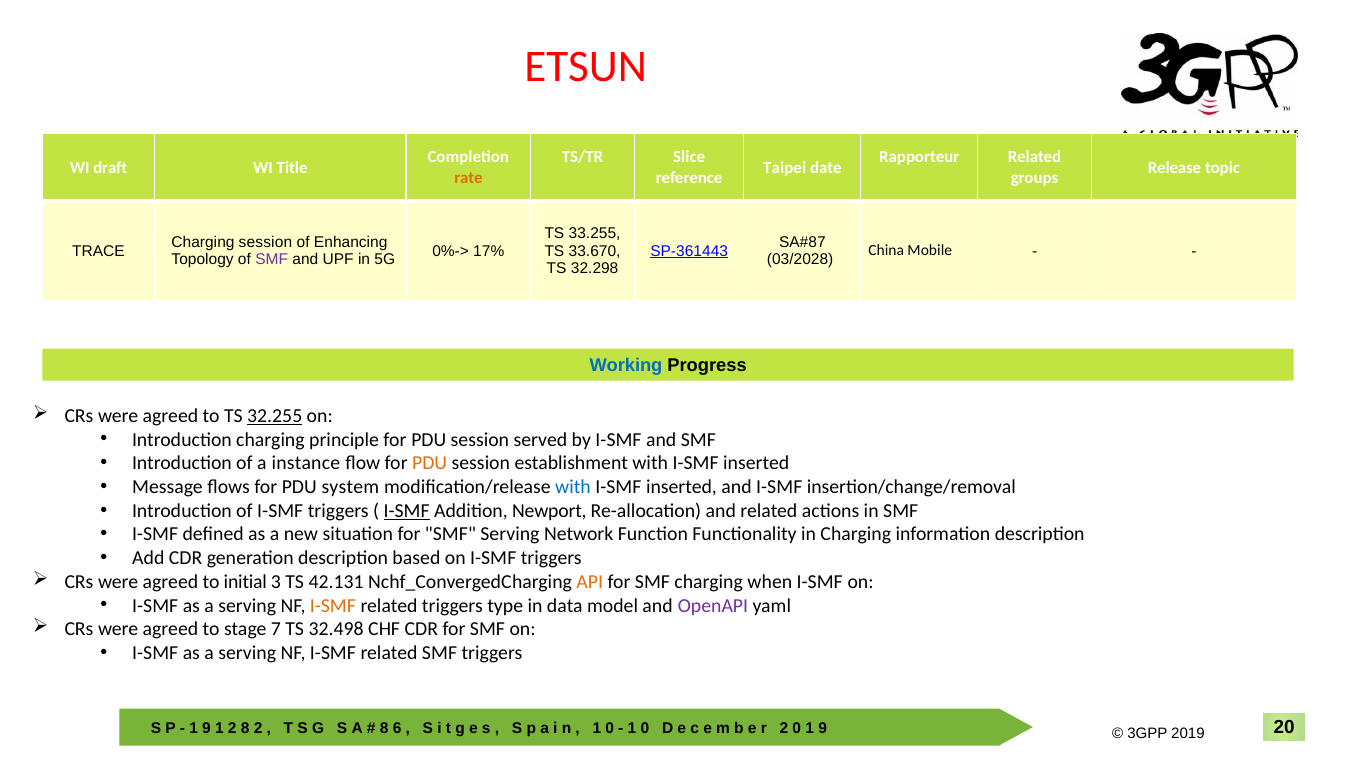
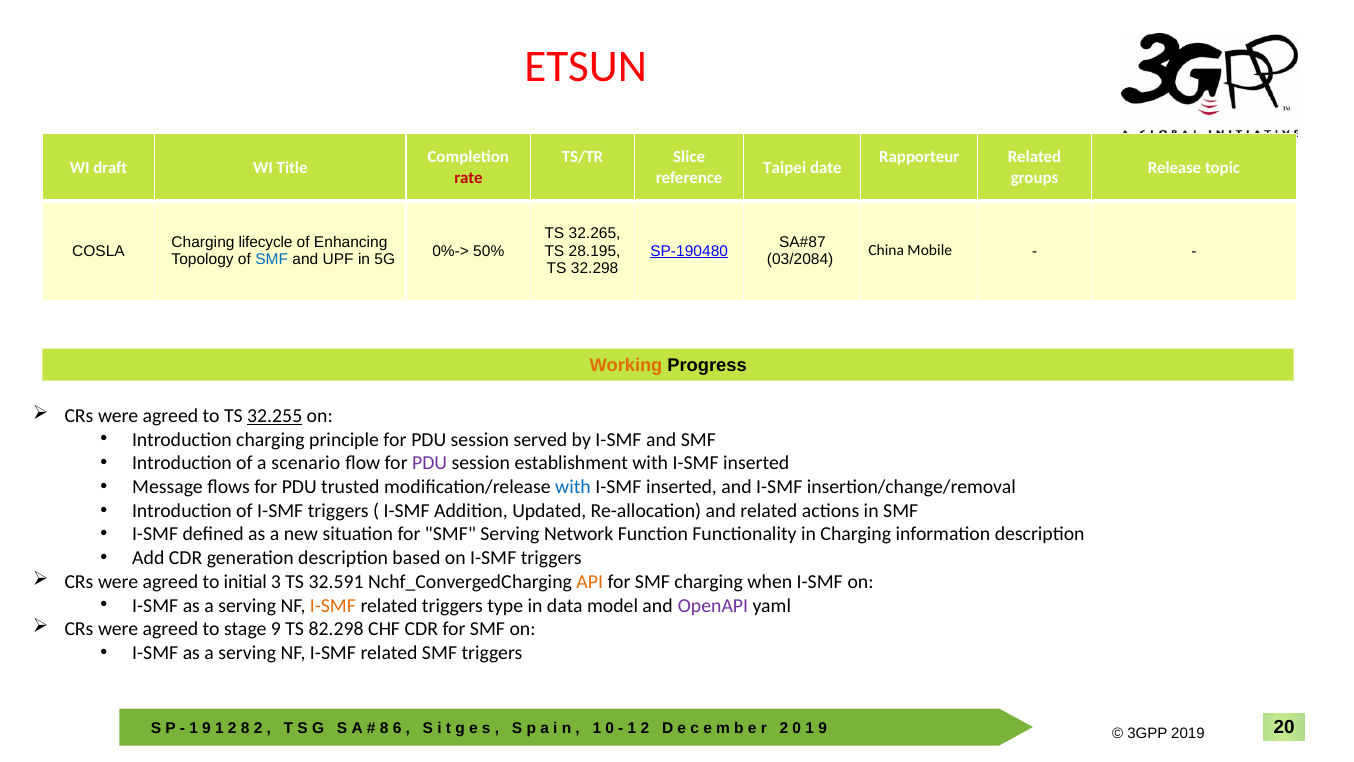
rate colour: orange -> red (468, 178)
33.255: 33.255 -> 32.265 (595, 234)
Charging session: session -> lifecycle (266, 242)
TRACE: TRACE -> COSLA (98, 251)
17%: 17% -> 50% (489, 251)
33.670: 33.670 -> 28.195 (595, 251)
SP-361443: SP-361443 -> SP-190480 (689, 251)
SMF colour: purple -> blue (272, 259)
03/2028: 03/2028 -> 03/2084 (800, 259)
Working colour: blue -> orange (626, 366)
instance: instance -> scenario (306, 463)
PDU colour: orange -> purple (430, 463)
system: system -> trusted (350, 487)
I-SMF underline: present -> none (407, 510)
Newport: Newport -> Updated (549, 510)
42.131: 42.131 -> 32.591 (336, 582)
stage 7: 7 -> 9 (276, 629)
32.498: 32.498 -> 82.298 (336, 629)
0: 0 -> 2 (645, 728)
